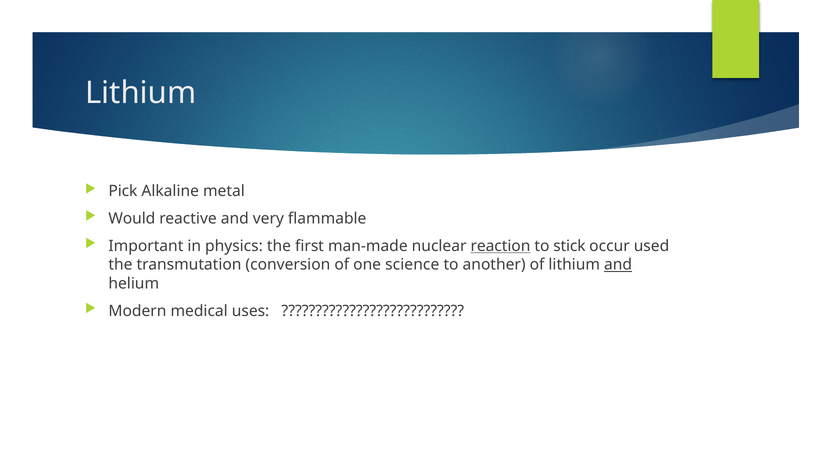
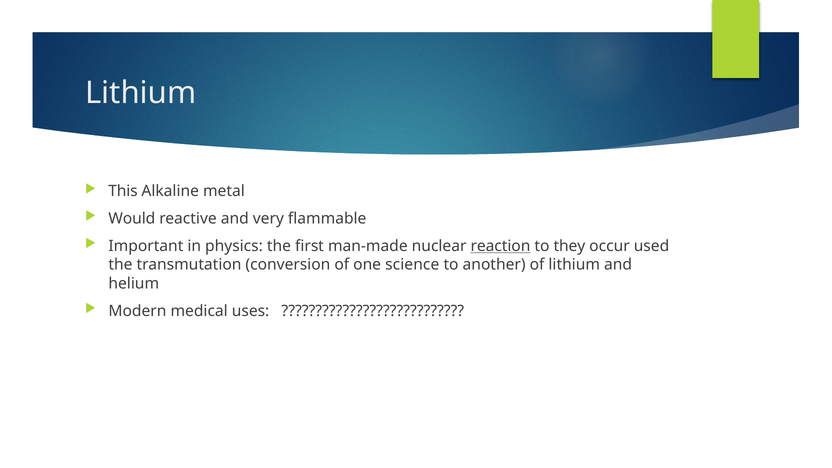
Pick: Pick -> This (123, 191)
stick: stick -> they (569, 246)
and underline: present -> none (618, 265)
